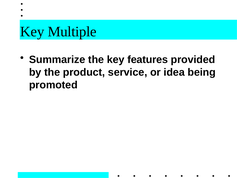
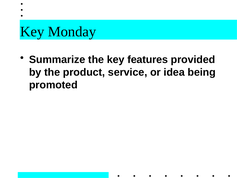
Multiple: Multiple -> Monday (72, 32)
